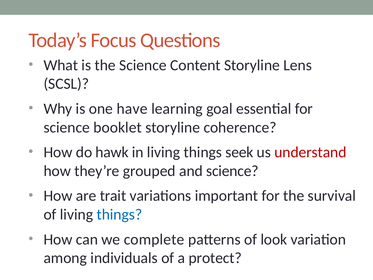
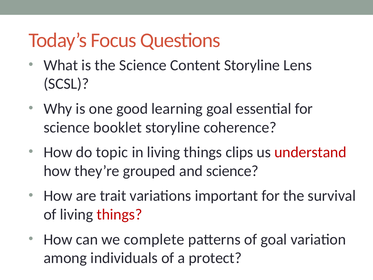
have: have -> good (132, 109)
hawk: hawk -> topic (112, 152)
seek: seek -> clips (239, 152)
things colour: blue -> red (119, 214)
of look: look -> goal (274, 239)
